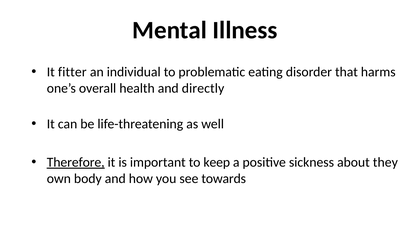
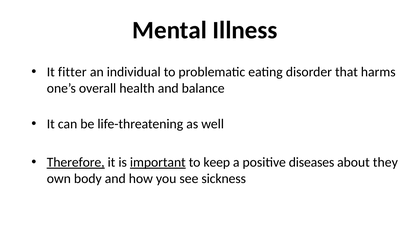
directly: directly -> balance (203, 88)
important underline: none -> present (158, 162)
sickness: sickness -> diseases (312, 162)
towards: towards -> sickness (224, 178)
